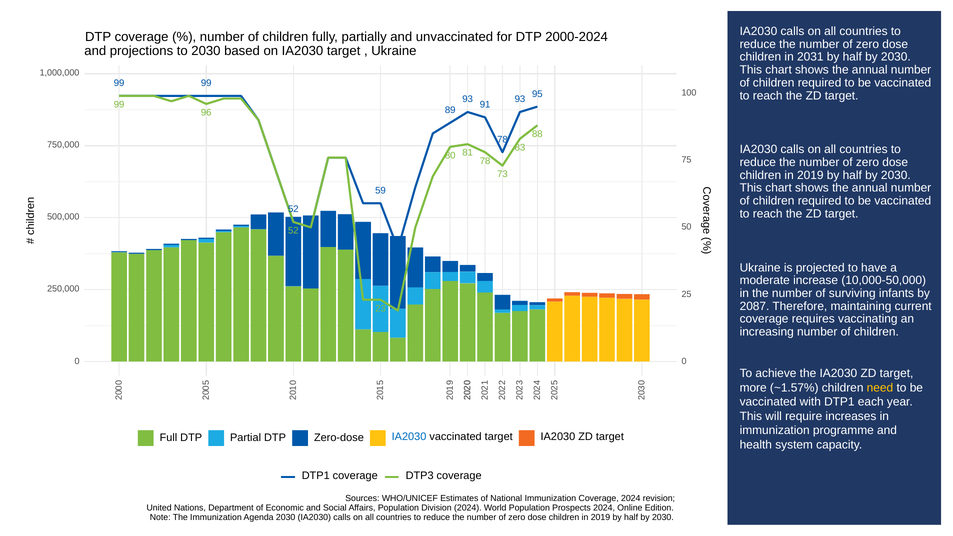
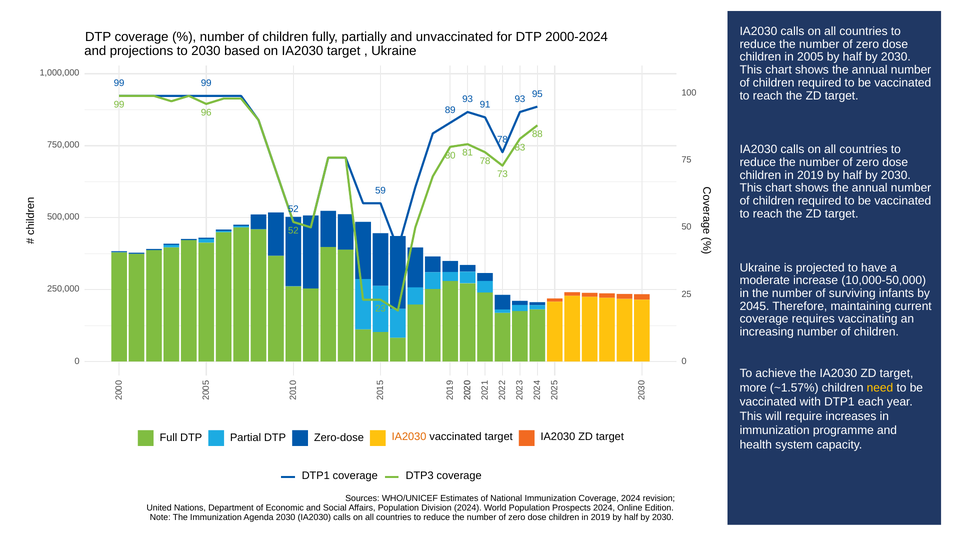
2031: 2031 -> 2005 (810, 57)
2087: 2087 -> 2045 (755, 306)
IA2030 colour: blue -> orange (409, 437)
